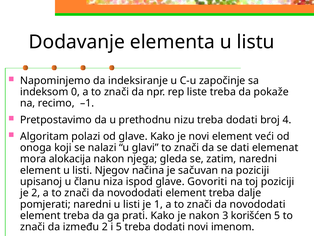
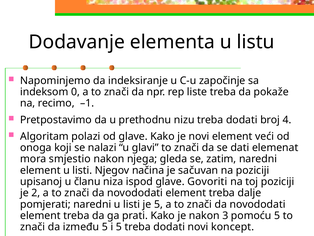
alokacija: alokacija -> smjestio (70, 159)
je 1: 1 -> 5 (158, 204)
korišćen: korišćen -> pomoću (251, 215)
između 2: 2 -> 5 (105, 226)
imenom: imenom -> koncept (233, 226)
